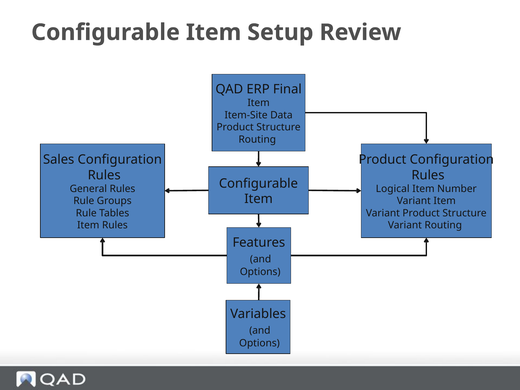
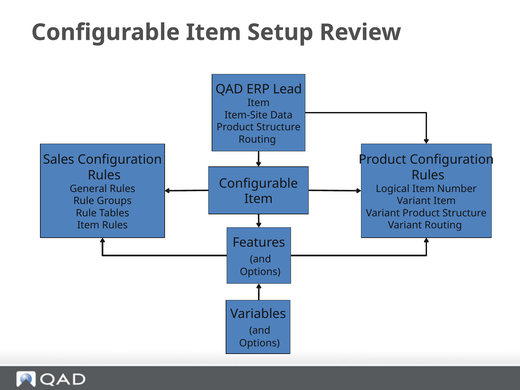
Final: Final -> Lead (287, 89)
